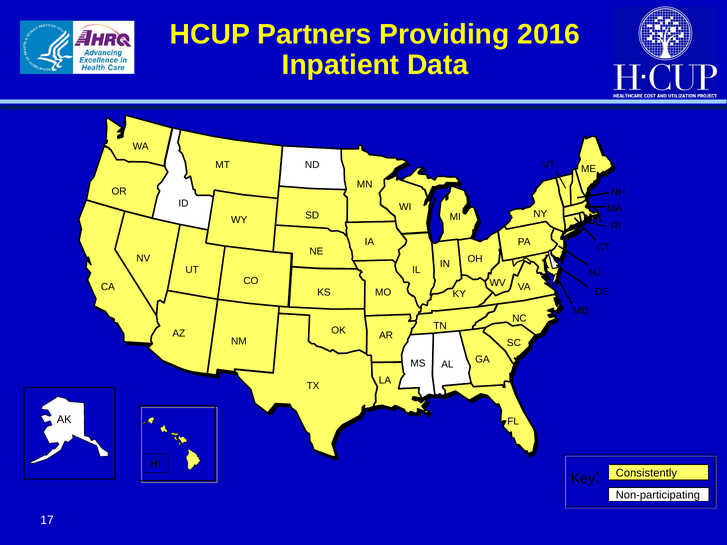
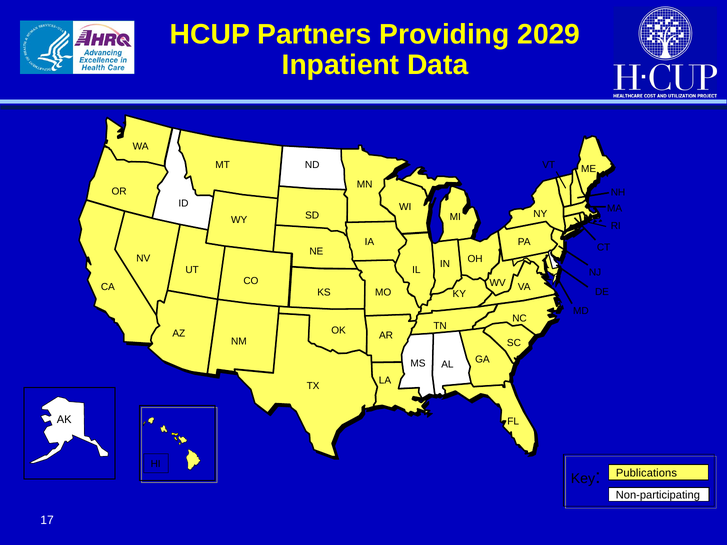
2016: 2016 -> 2029 (549, 34)
Consistently: Consistently -> Publications (646, 473)
